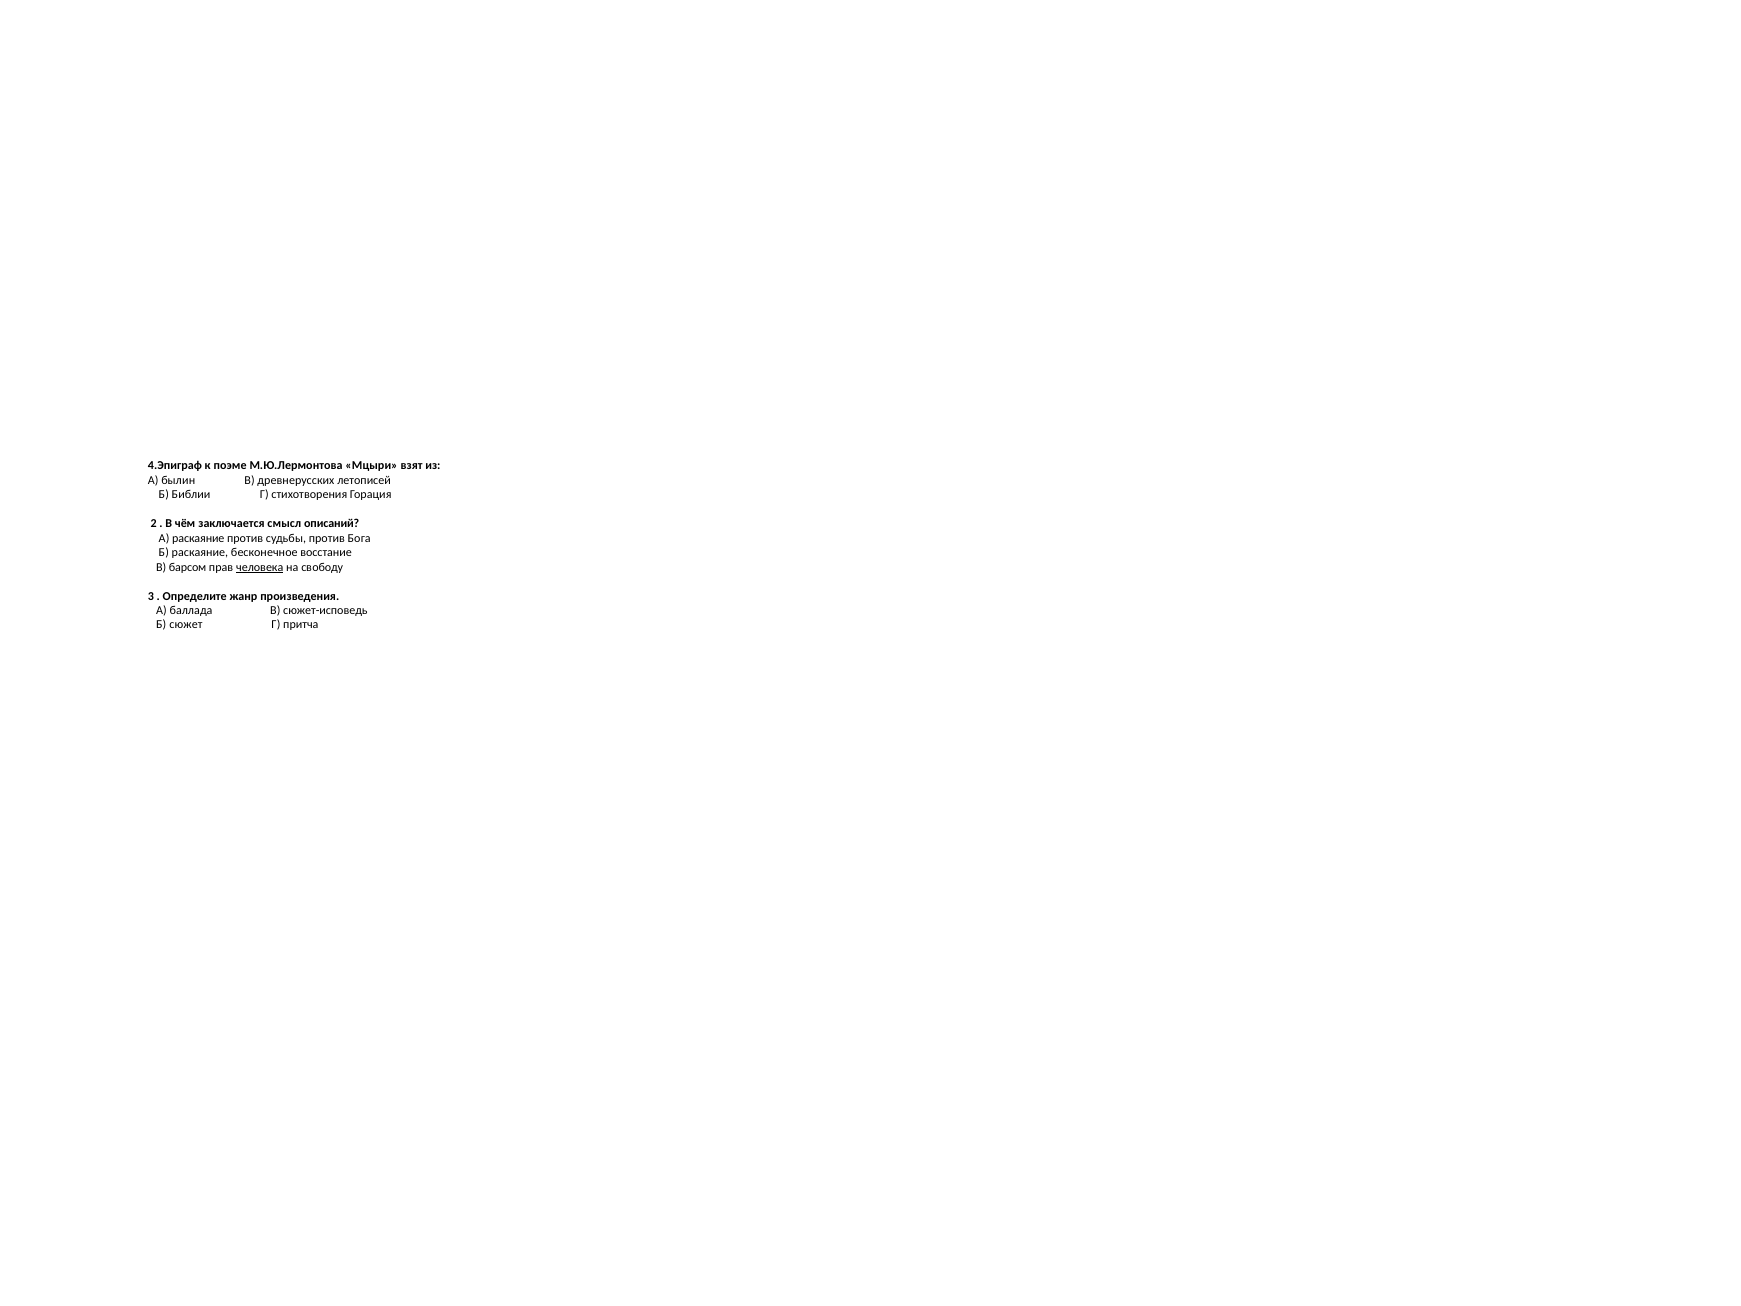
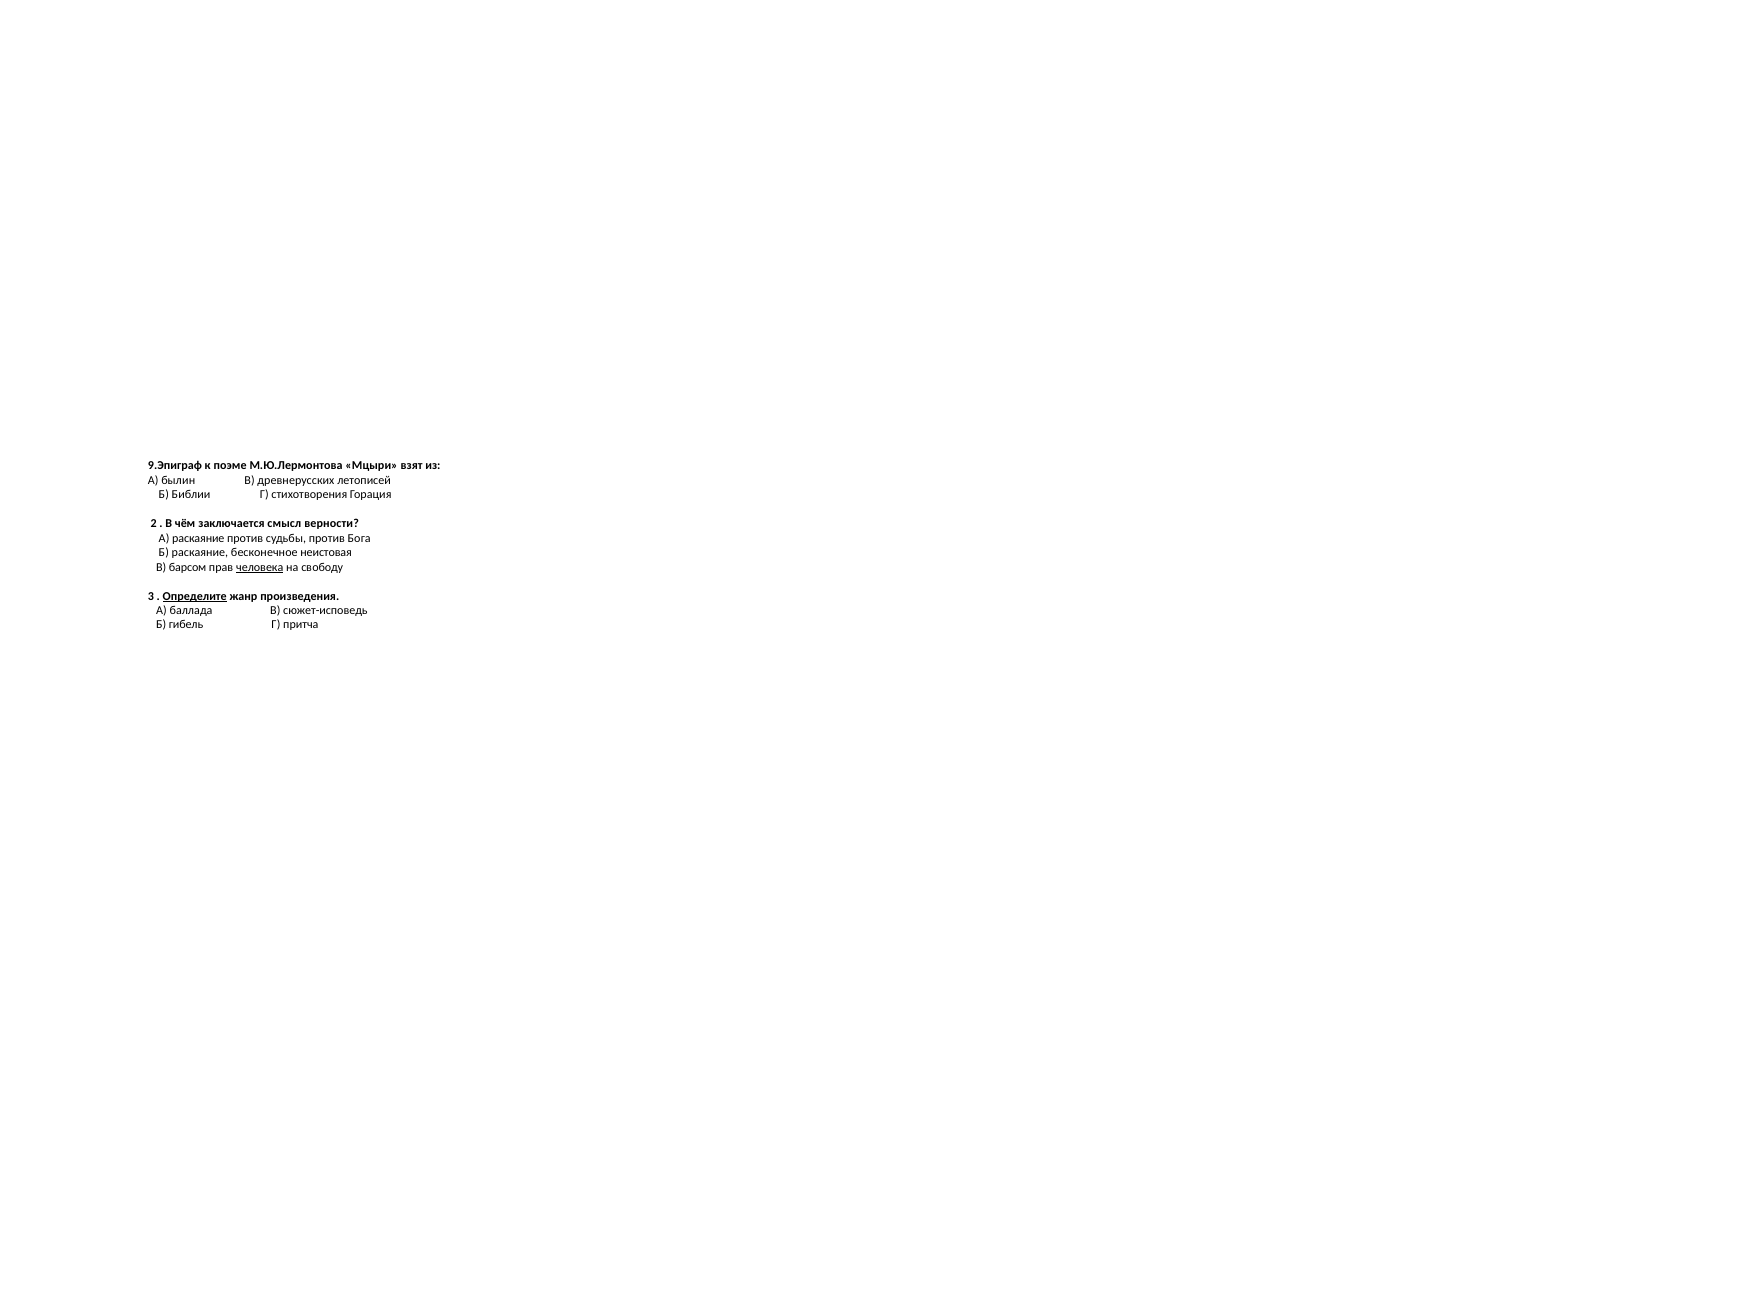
4.Эпиграф: 4.Эпиграф -> 9.Эпиграф (175, 466)
описаний: описаний -> верности (332, 524)
восстание: восстание -> неистовая (326, 553)
Определите underline: none -> present (195, 596)
сюжет: сюжет -> гибель (186, 625)
